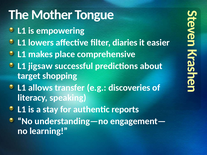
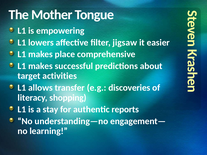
diaries: diaries -> jigsaw (125, 43)
jigsaw: jigsaw -> makes (40, 66)
shopping: shopping -> activities (60, 76)
speaking: speaking -> shopping (68, 98)
